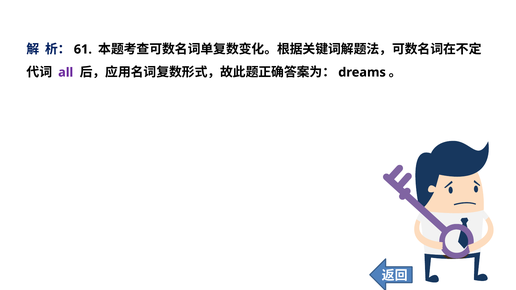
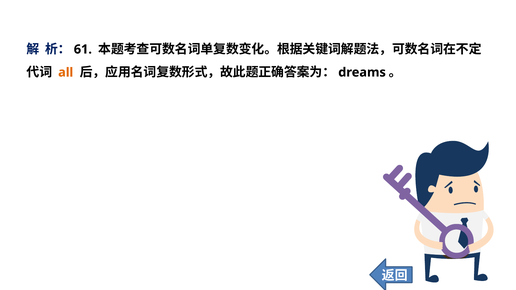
all colour: purple -> orange (66, 72)
